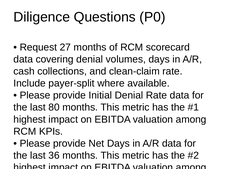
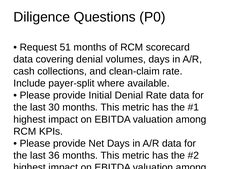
27: 27 -> 51 (65, 47)
80: 80 -> 30 (54, 107)
